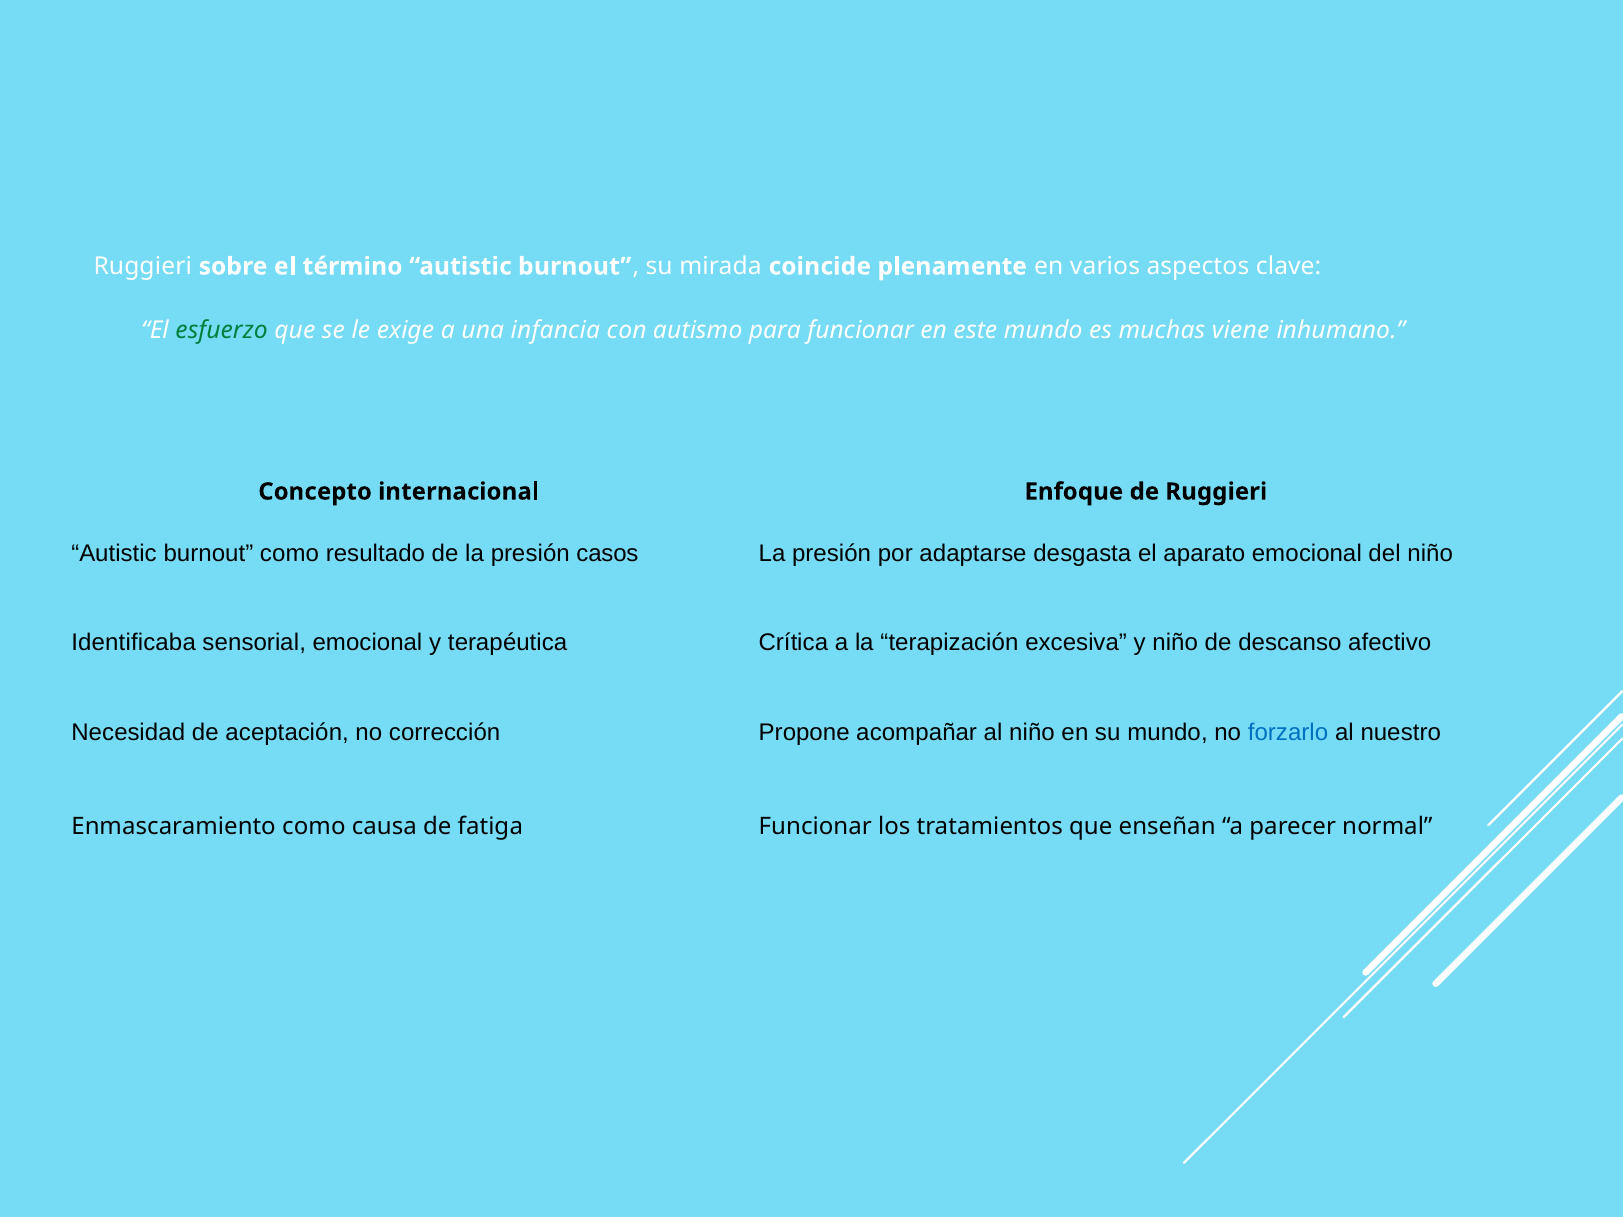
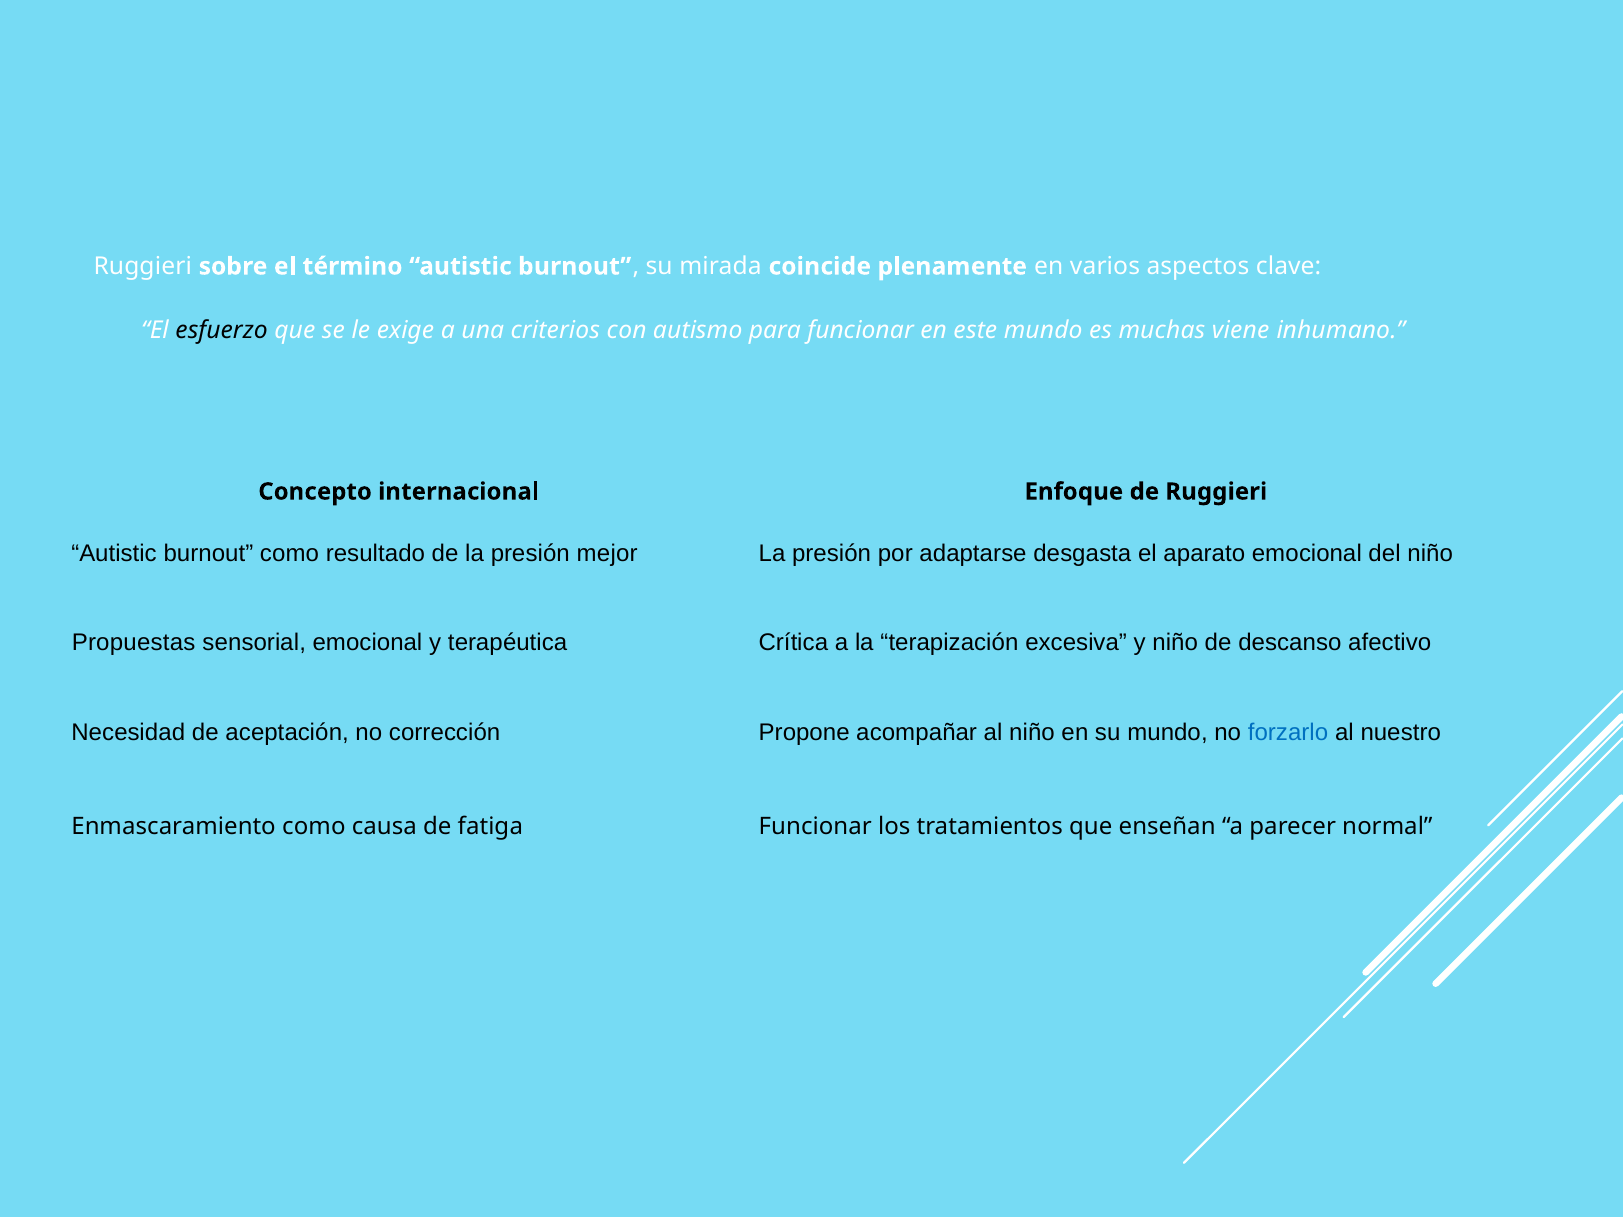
esfuerzo colour: green -> black (222, 330)
infancia: infancia -> criterios (555, 330)
casos: casos -> mejor (607, 553)
Identificaba: Identificaba -> Propuestas (134, 643)
